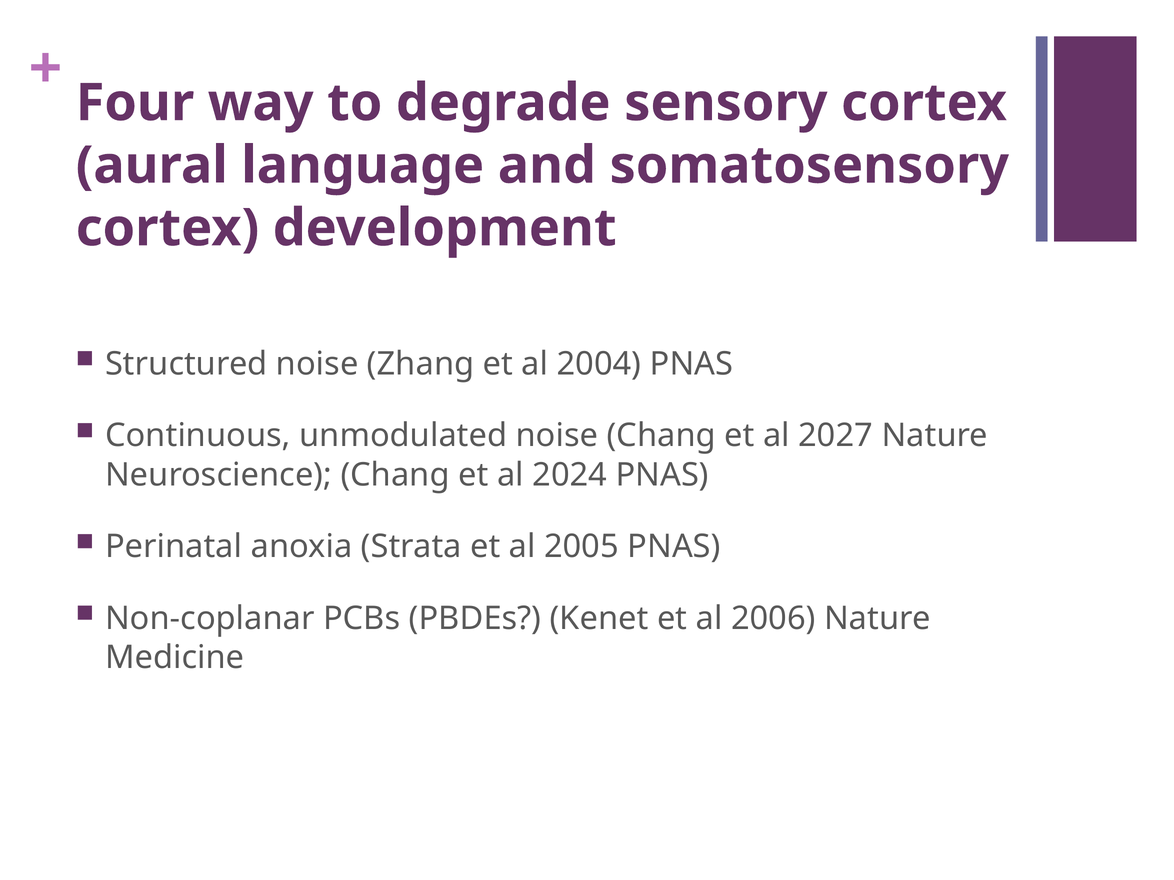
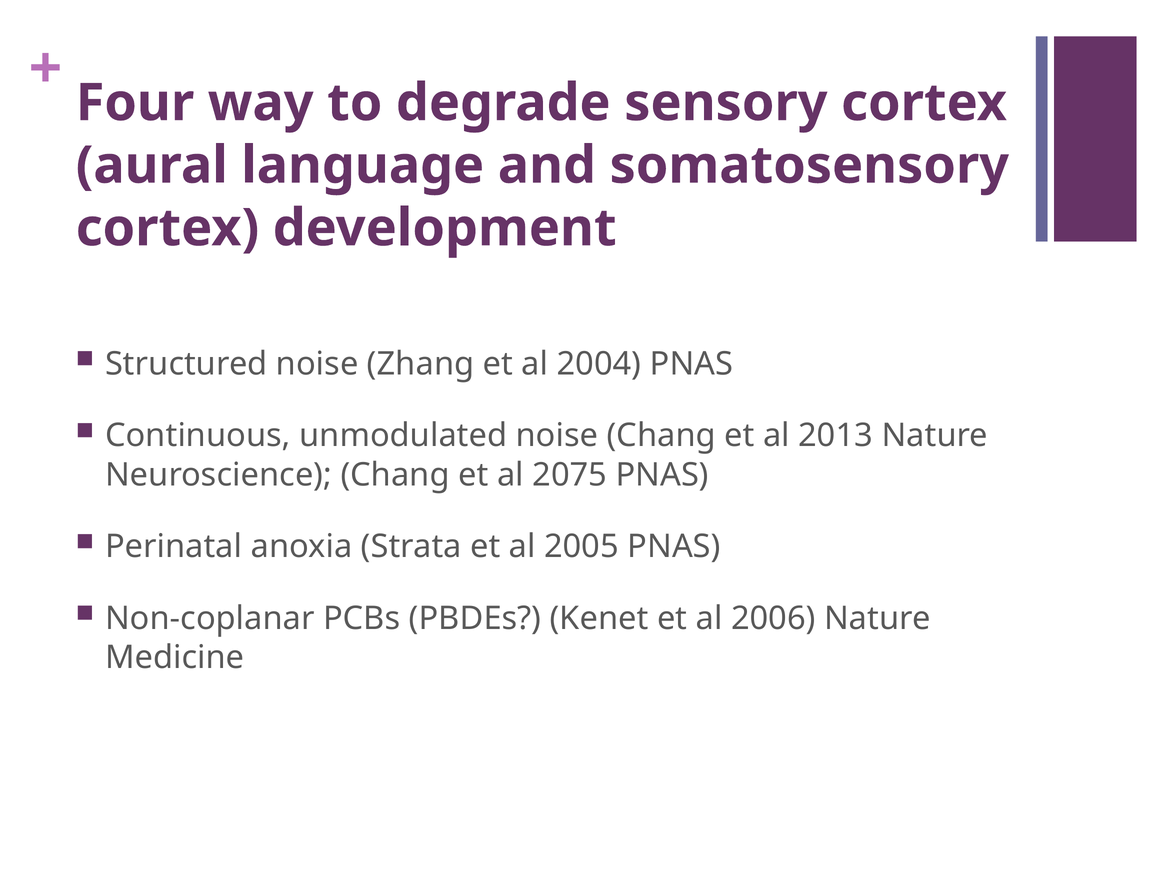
2027: 2027 -> 2013 (836, 436)
2024: 2024 -> 2075 (570, 475)
